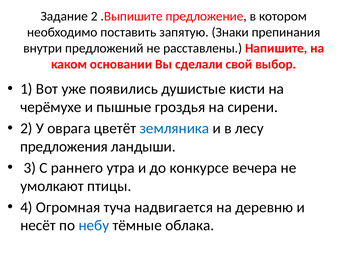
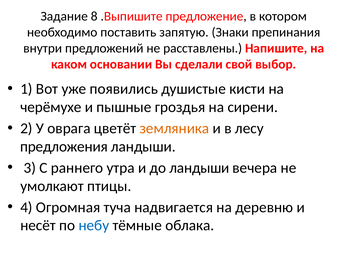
Задание 2: 2 -> 8 (94, 16)
земляника colour: blue -> orange (174, 129)
до конкурсе: конкурсе -> ландыши (199, 168)
